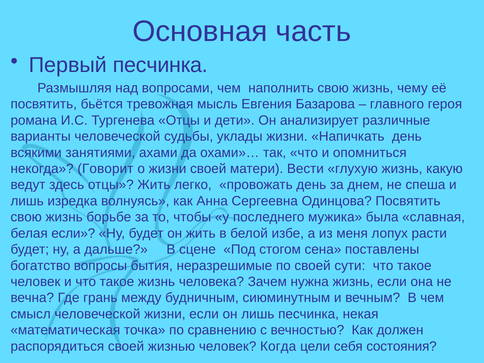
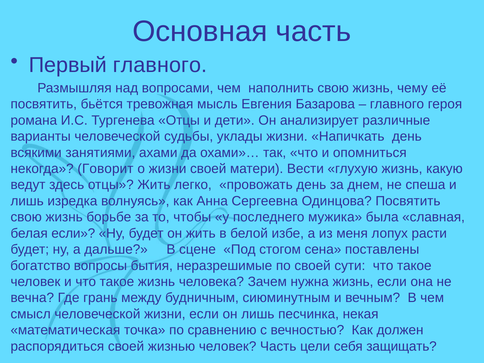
Первый песчинка: песчинка -> главного (160, 65)
человек Когда: Когда -> Часть (278, 346)
состояния: состояния -> защищать (402, 346)
